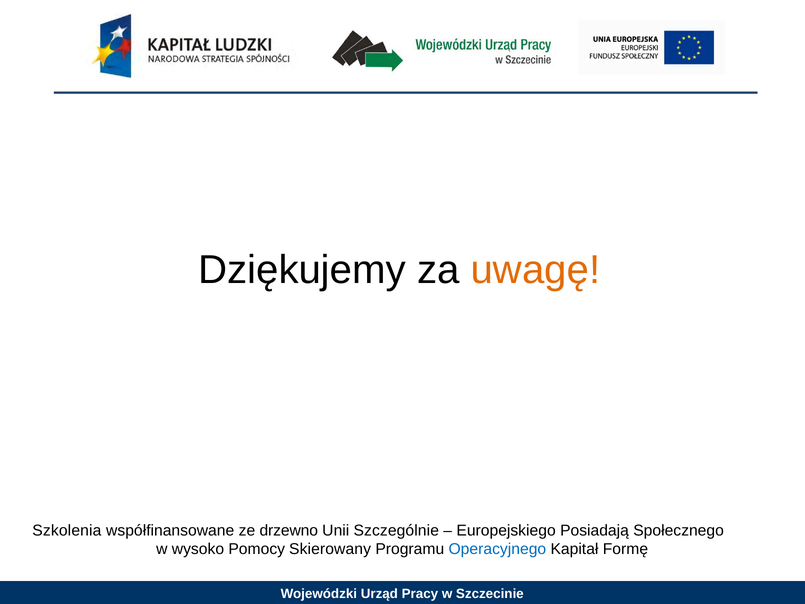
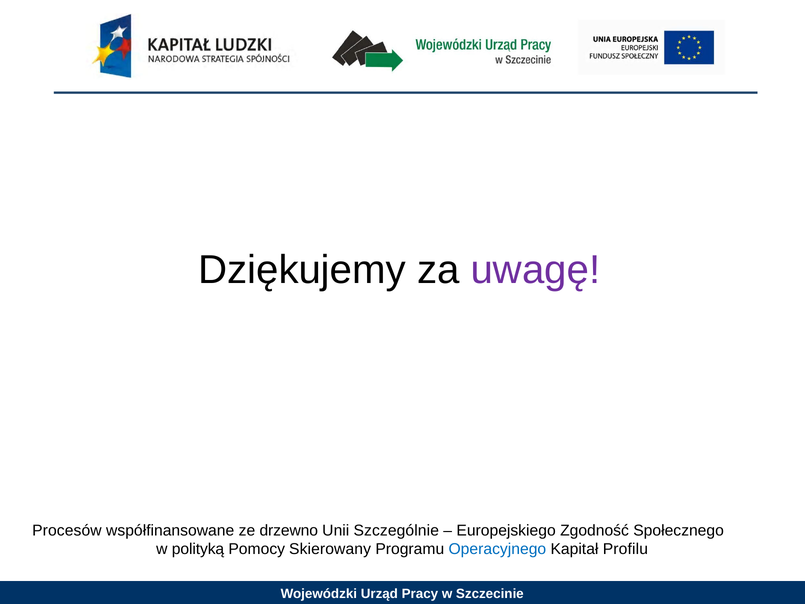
uwagę colour: orange -> purple (535, 270)
Szkolenia: Szkolenia -> Procesów (67, 530)
Posiadają: Posiadają -> Zgodność (595, 530)
wysoko: wysoko -> polityką (198, 549)
Formę: Formę -> Profilu (625, 549)
